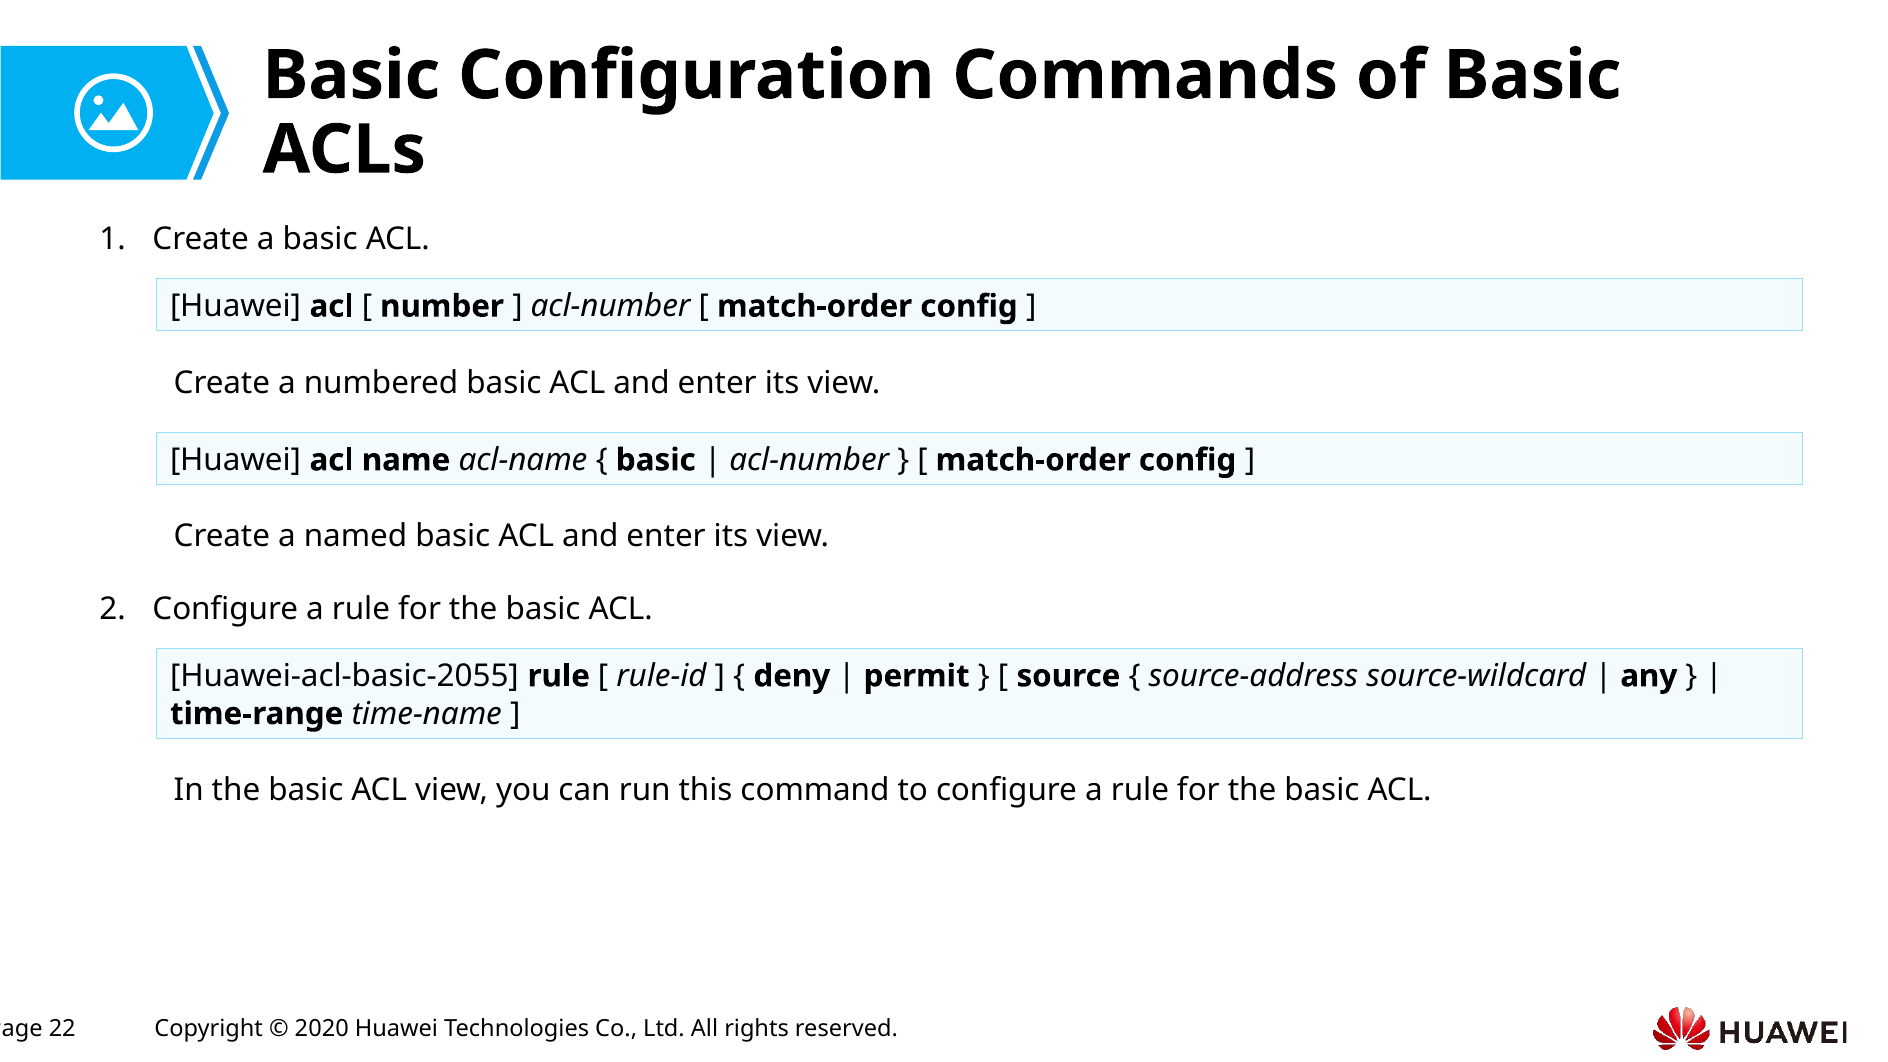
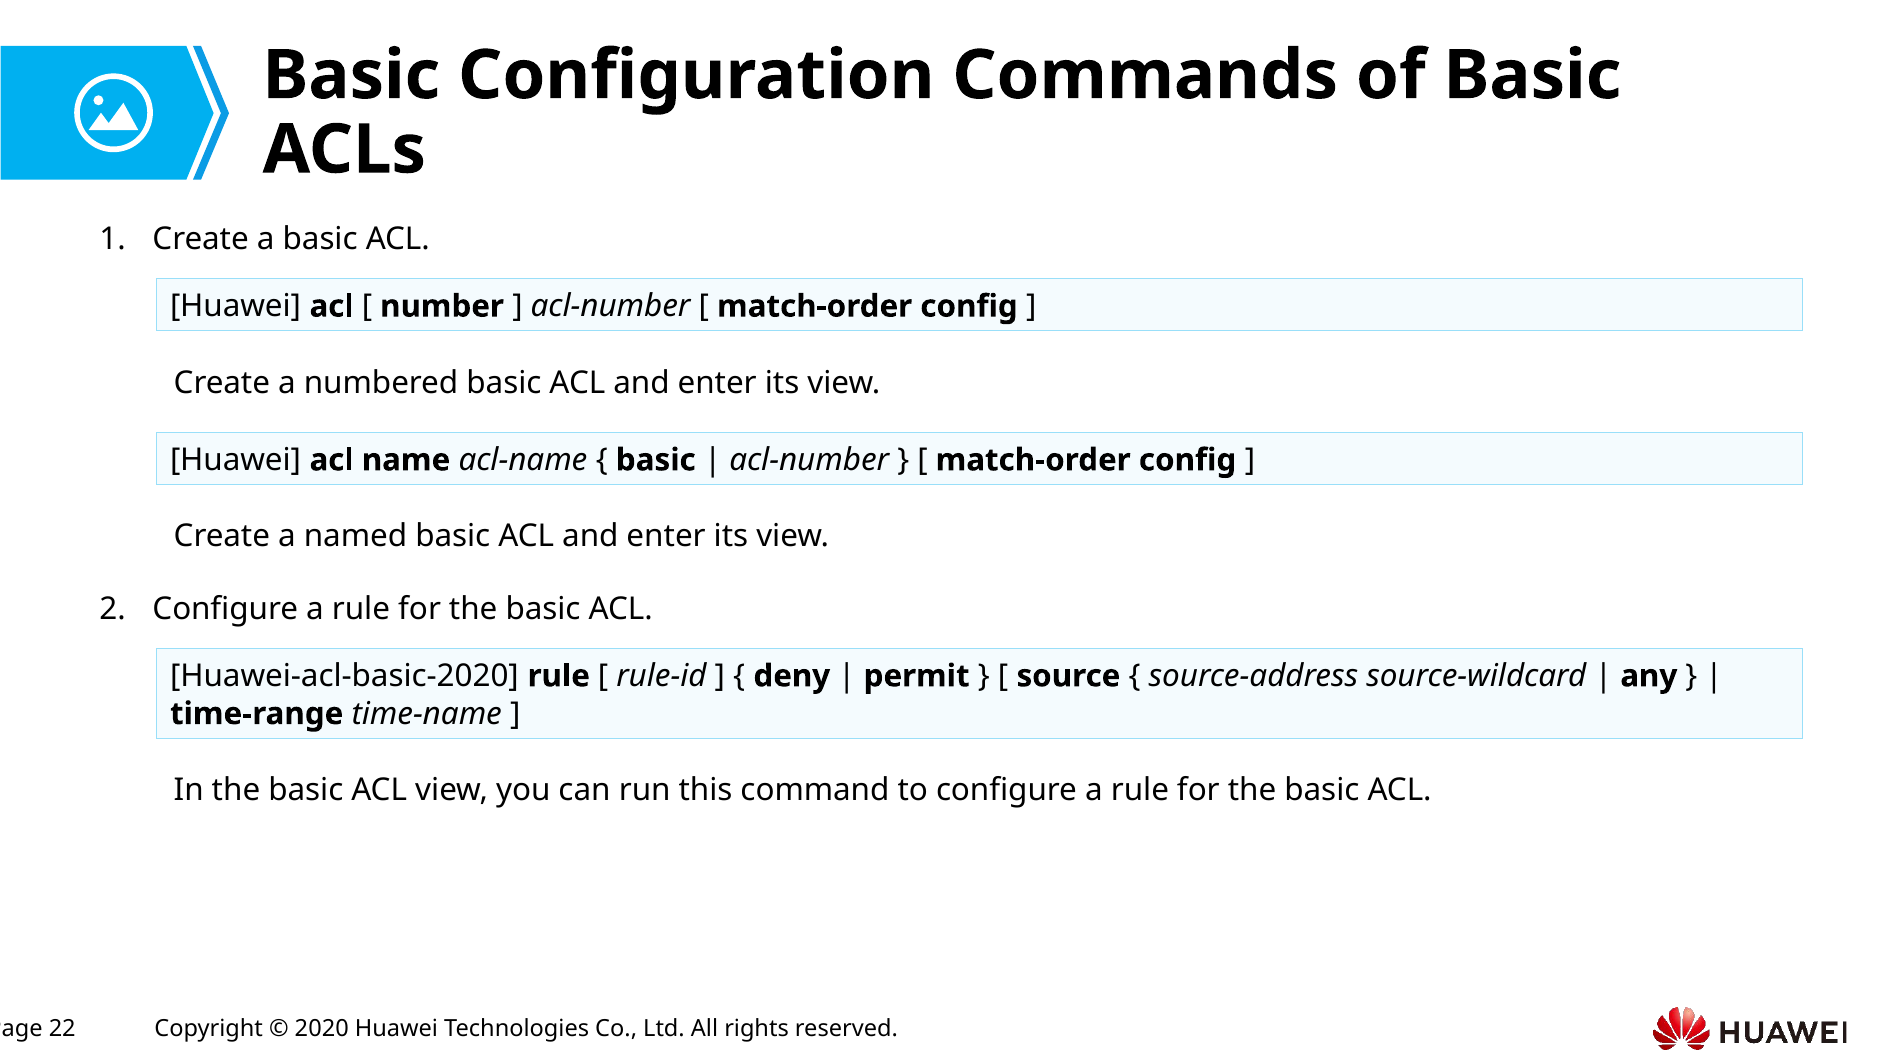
Huawei-acl-basic-2055: Huawei-acl-basic-2055 -> Huawei-acl-basic-2020 (344, 676)
